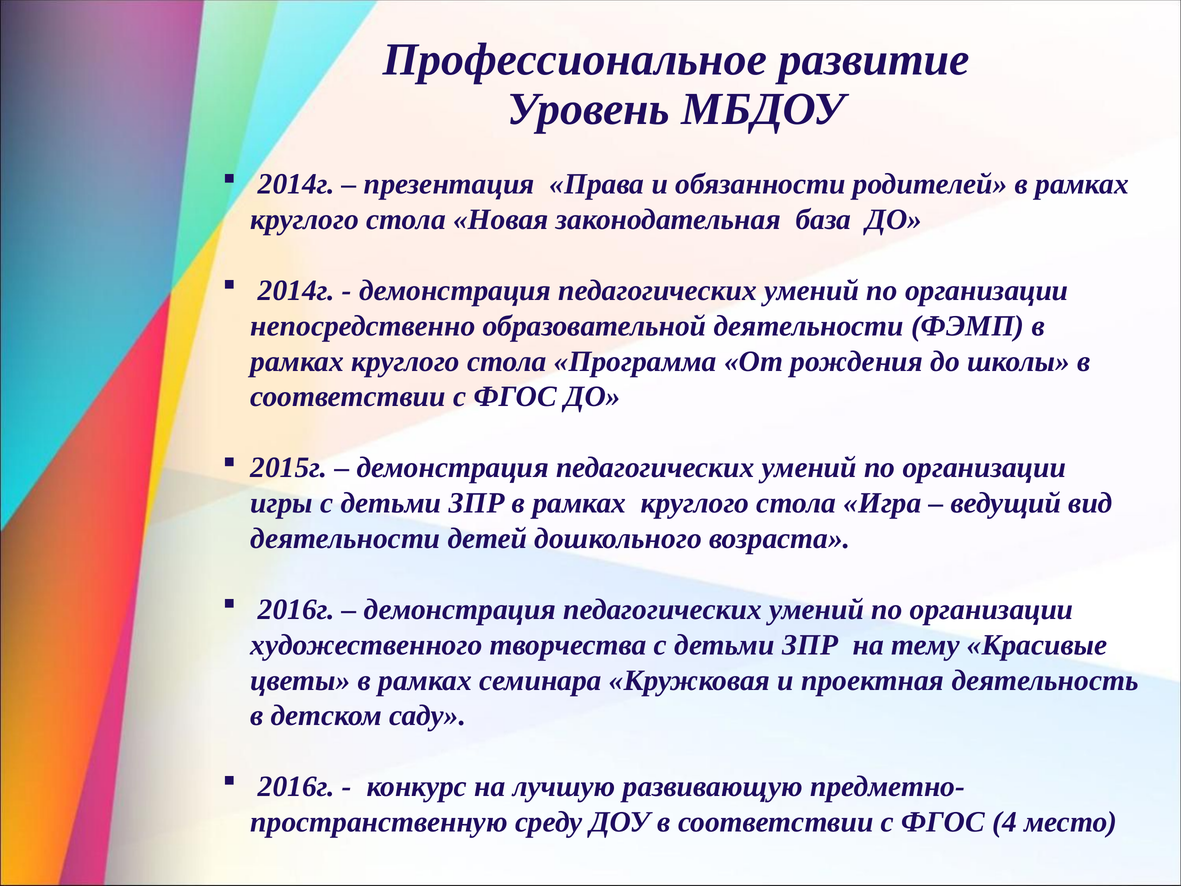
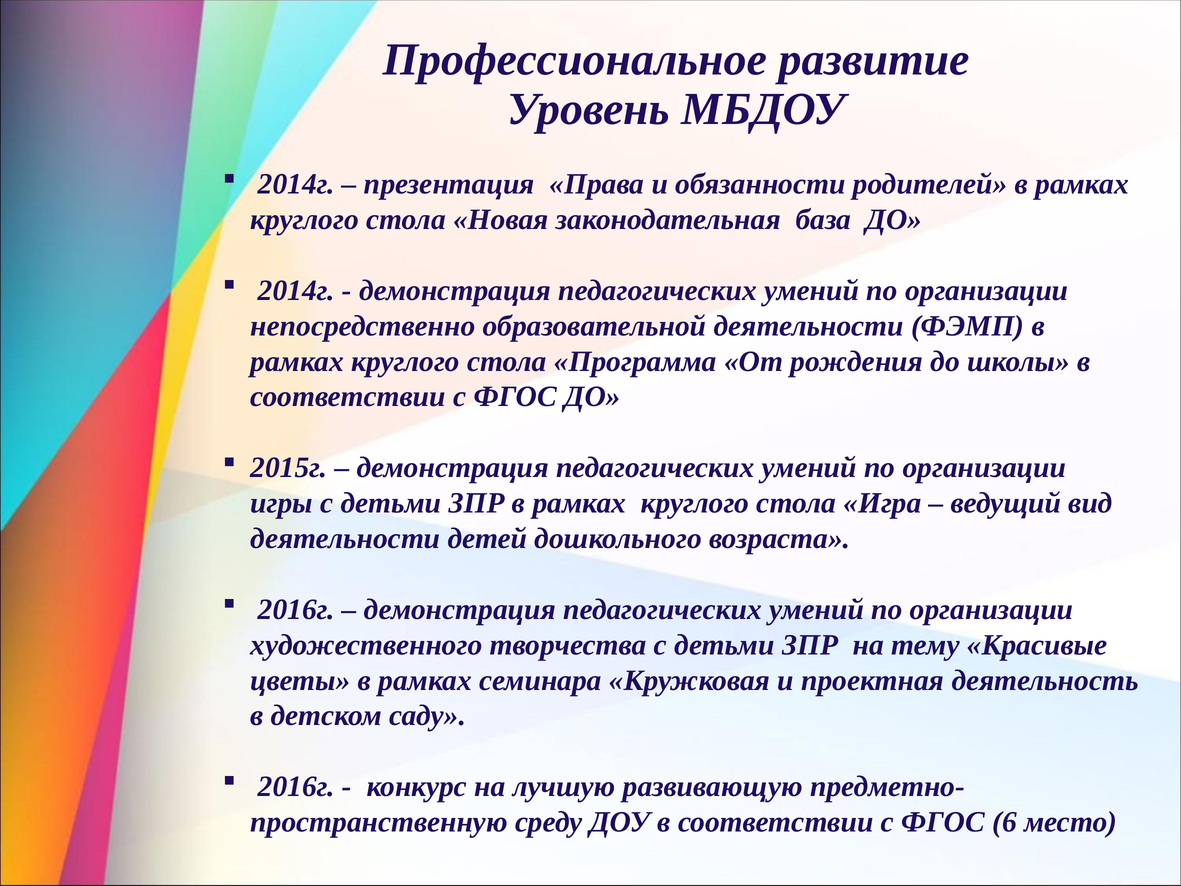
4: 4 -> 6 (1004, 822)
